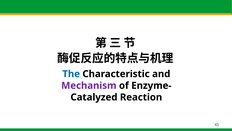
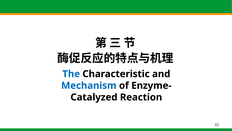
Mechanism colour: purple -> blue (89, 85)
